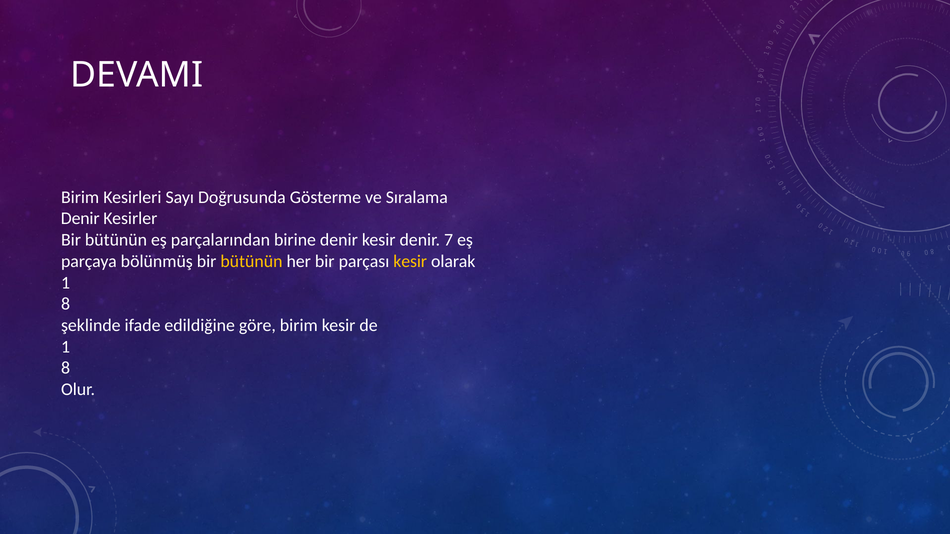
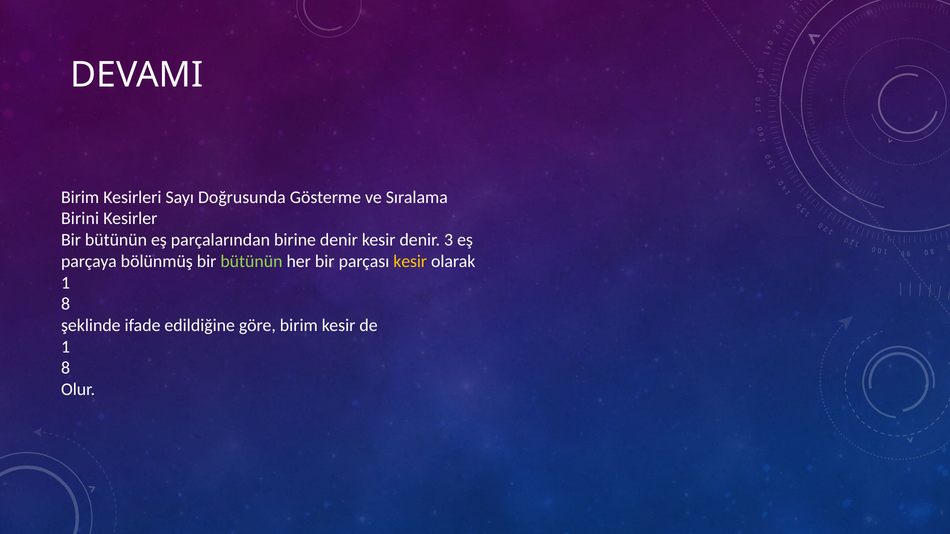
Denir: Denir -> Birini (80, 219)
7: 7 -> 3 (449, 240)
bütünün colour: yellow -> light green (251, 262)
